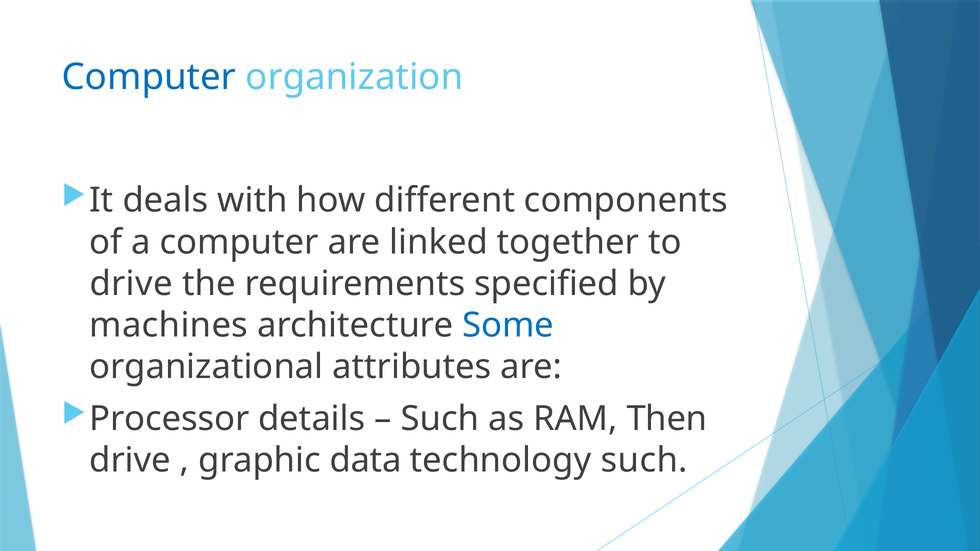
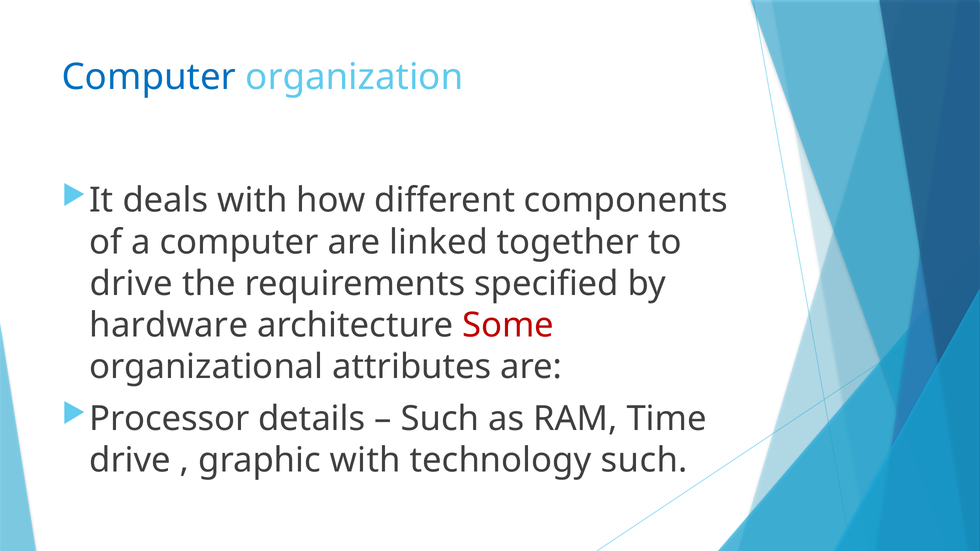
machines: machines -> hardware (169, 326)
Some colour: blue -> red (508, 326)
Then: Then -> Time (667, 419)
graphic data: data -> with (365, 461)
